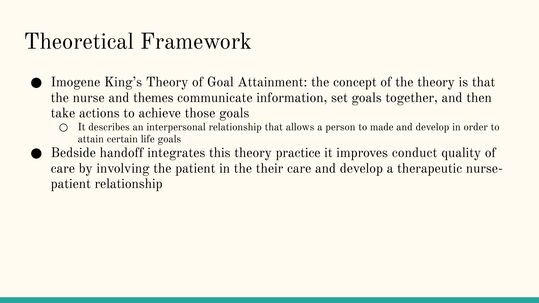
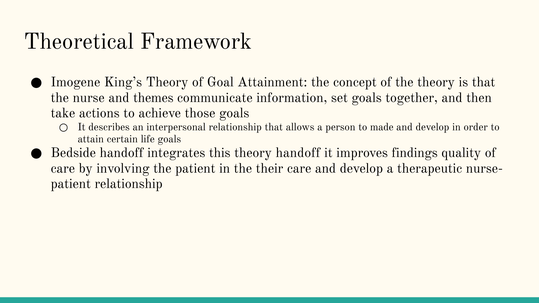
theory practice: practice -> handoff (298, 153)
conduct: conduct -> findings (415, 153)
